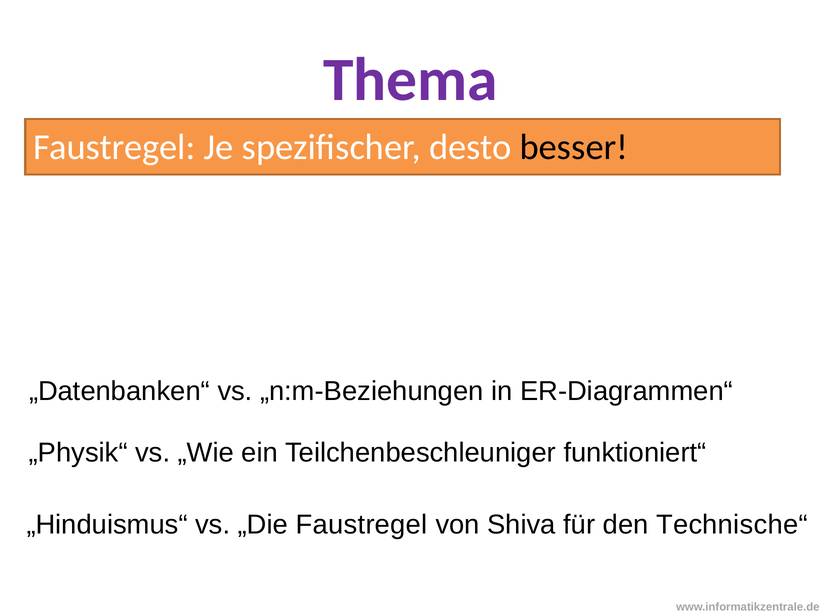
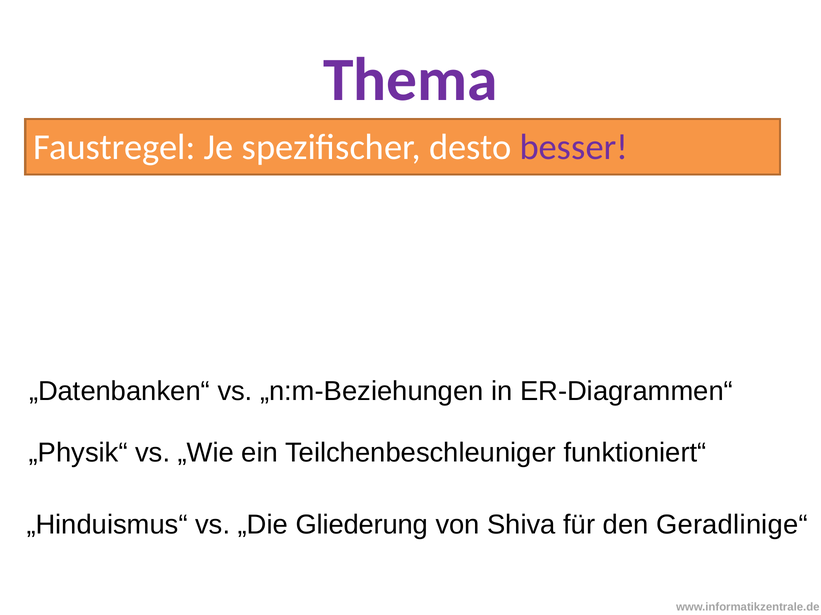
besser colour: black -> purple (574, 148)
„Die Faustregel: Faustregel -> Gliederung (362, 525)
Technische“: Technische“ -> Geradlinige“ (732, 525)
